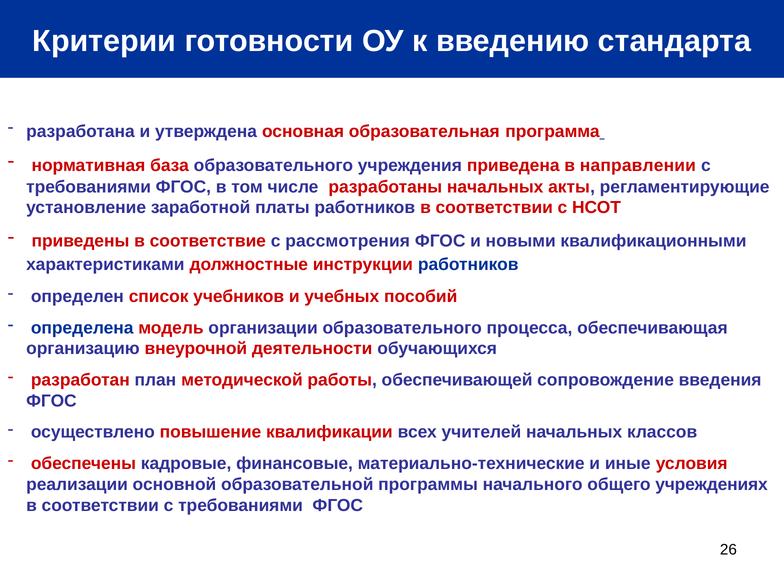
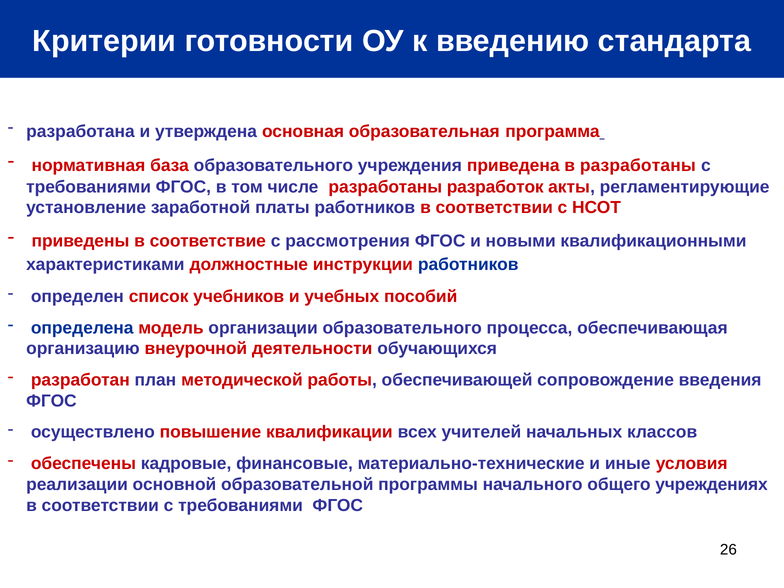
в направлении: направлении -> разработаны (638, 165)
разработаны начальных: начальных -> разработок (495, 187)
